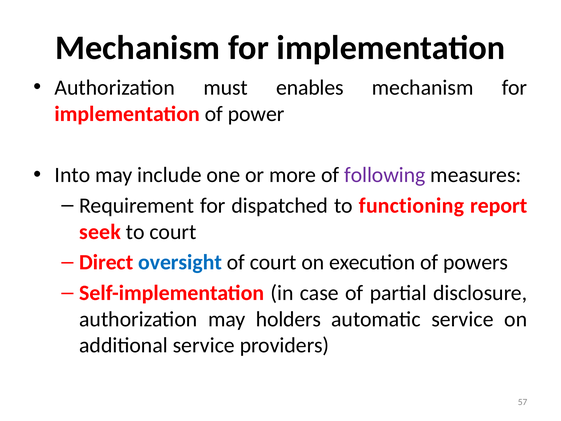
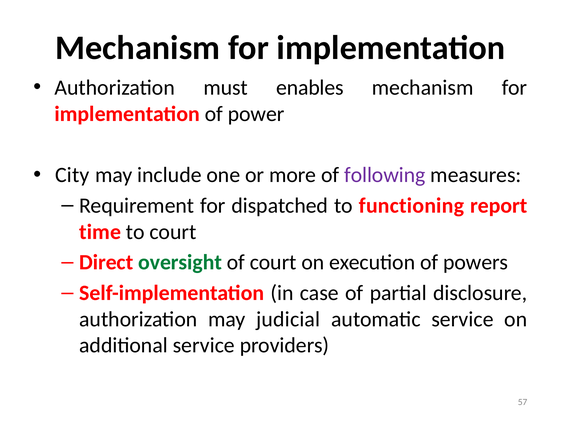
Into: Into -> City (72, 175)
seek: seek -> time (100, 232)
oversight colour: blue -> green (180, 262)
holders: holders -> judicial (288, 319)
